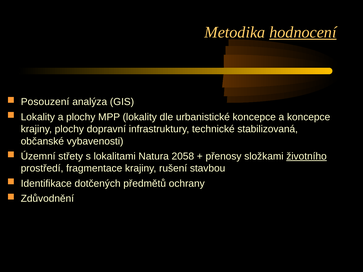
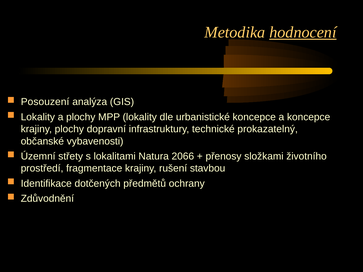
stabilizovaná: stabilizovaná -> prokazatelný (268, 129)
2058: 2058 -> 2066 (183, 156)
životního underline: present -> none (307, 156)
